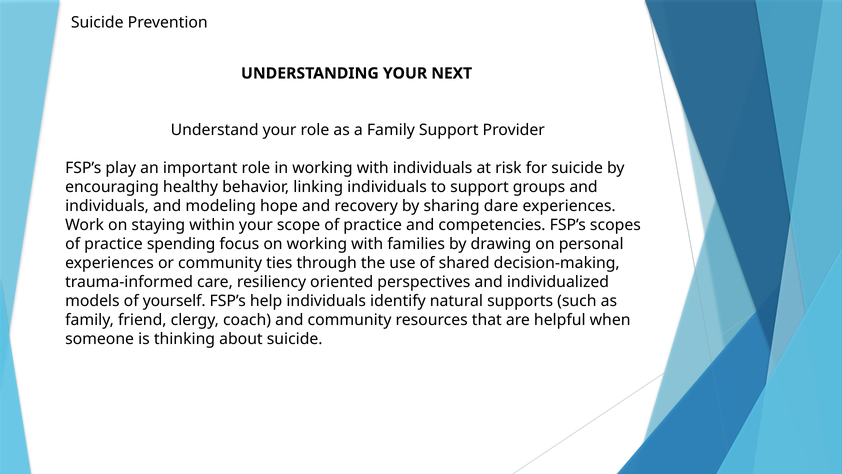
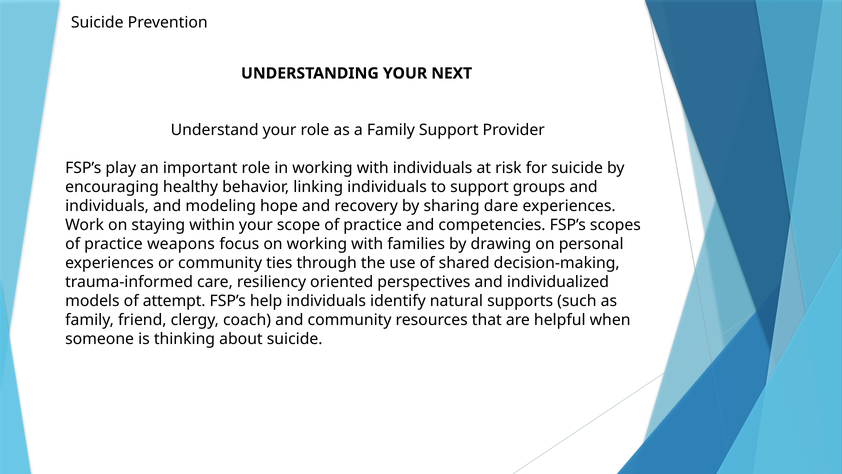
spending: spending -> weapons (181, 244)
yourself: yourself -> attempt (174, 301)
